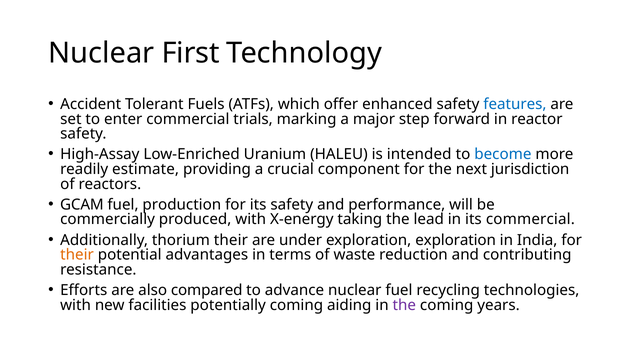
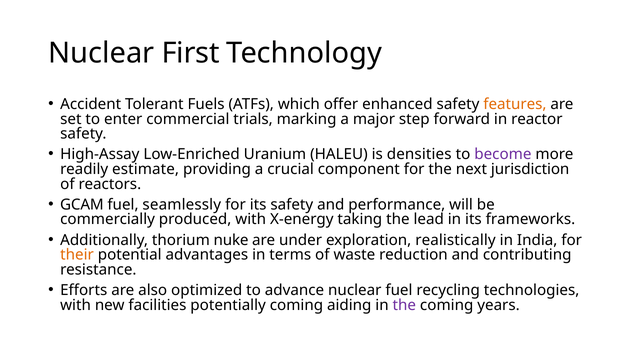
features colour: blue -> orange (515, 104)
intended: intended -> densities (419, 154)
become colour: blue -> purple (503, 154)
production: production -> seamlessly (182, 204)
its commercial: commercial -> frameworks (530, 219)
thorium their: their -> nuke (231, 240)
exploration exploration: exploration -> realistically (456, 240)
compared: compared -> optimized (207, 290)
